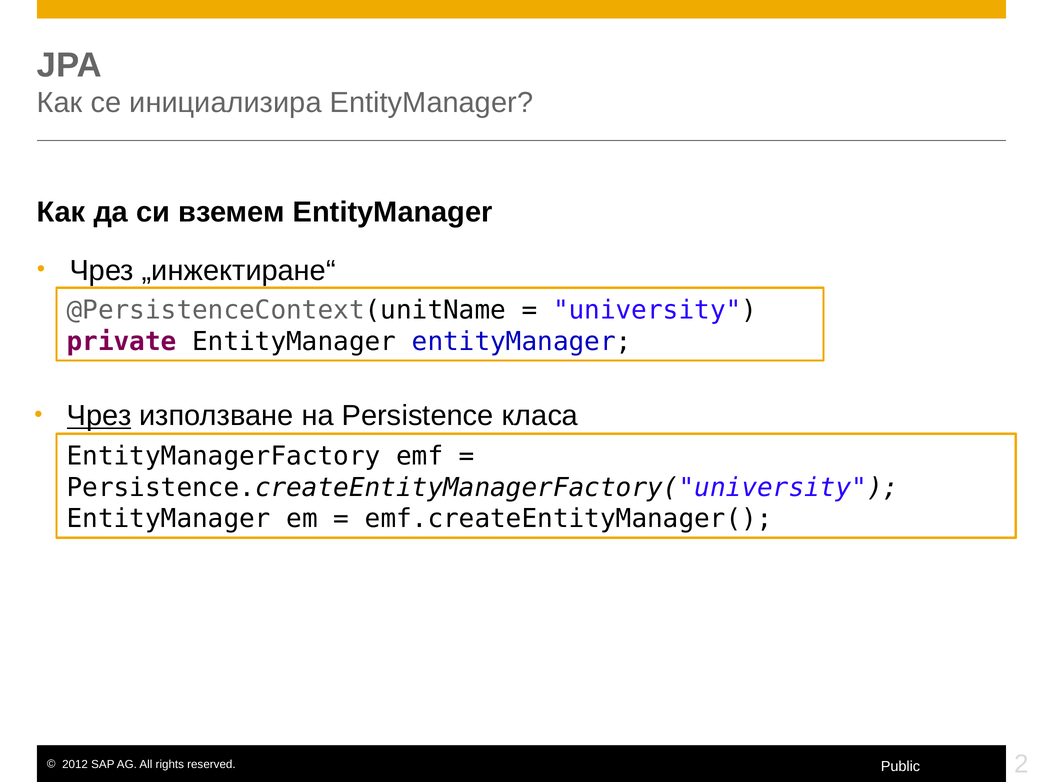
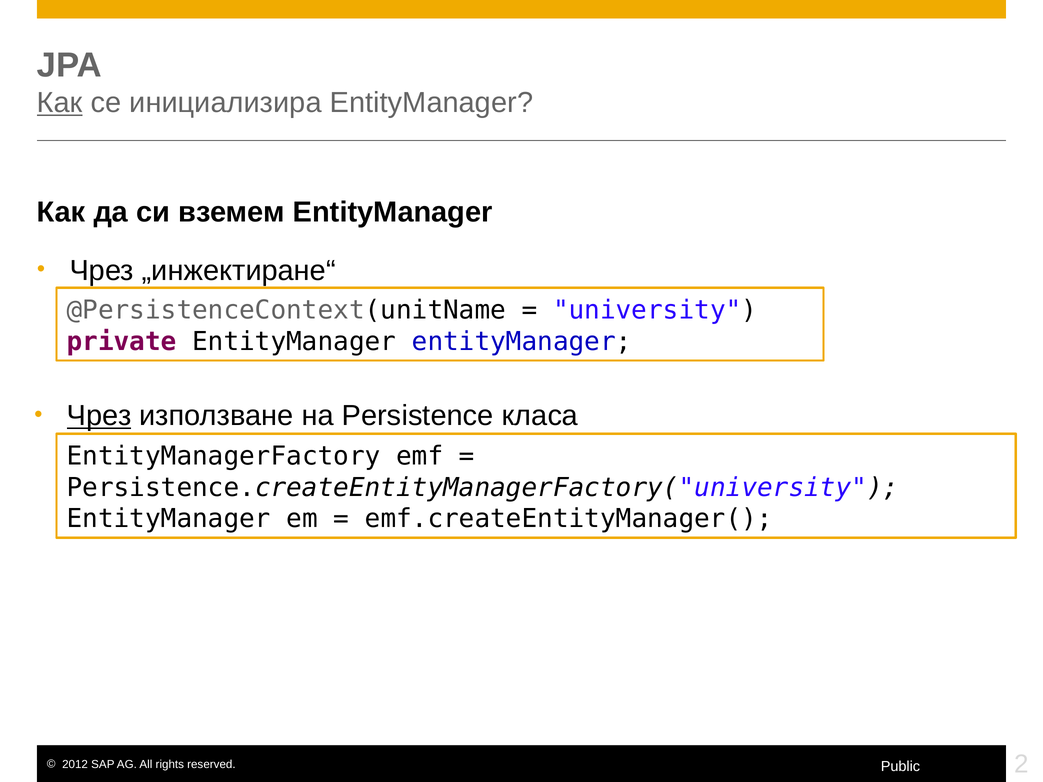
Как underline: none -> present (60, 103)
